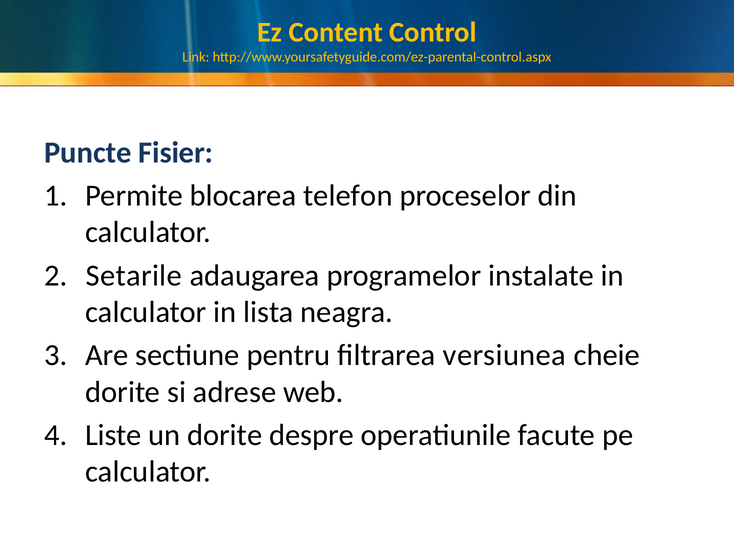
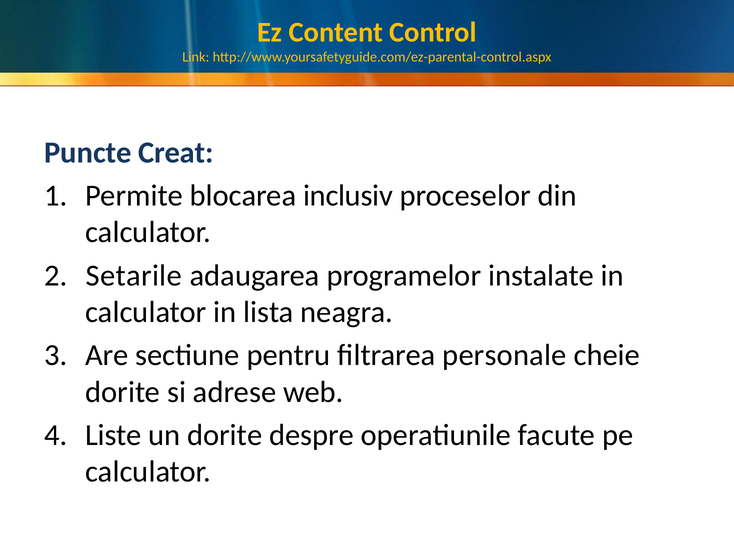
Fisier: Fisier -> Creat (176, 153)
telefon: telefon -> inclusiv (348, 196)
versiunea: versiunea -> personale (504, 356)
